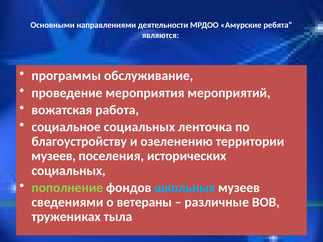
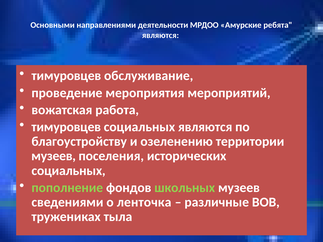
программы: программы -> тимуровцев (66, 76)
социальное: социальное -> тимуровцев (66, 127)
социальных ленточка: ленточка -> являются (205, 127)
школьных colour: light blue -> light green (185, 188)
ветераны: ветераны -> ленточка (144, 202)
